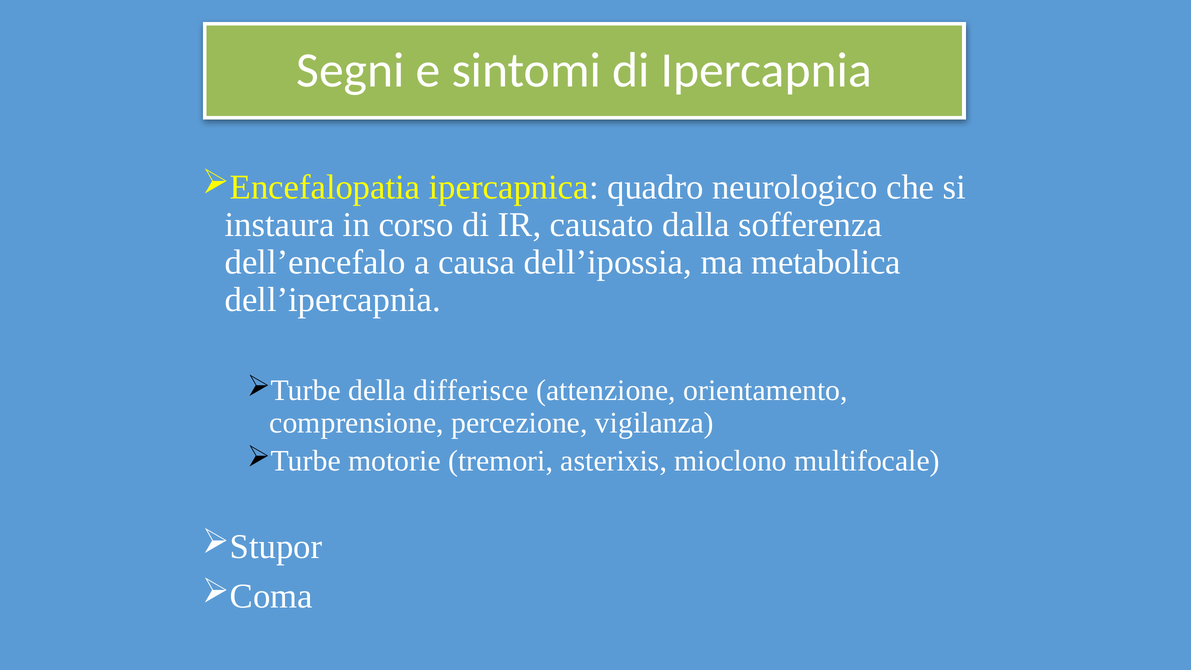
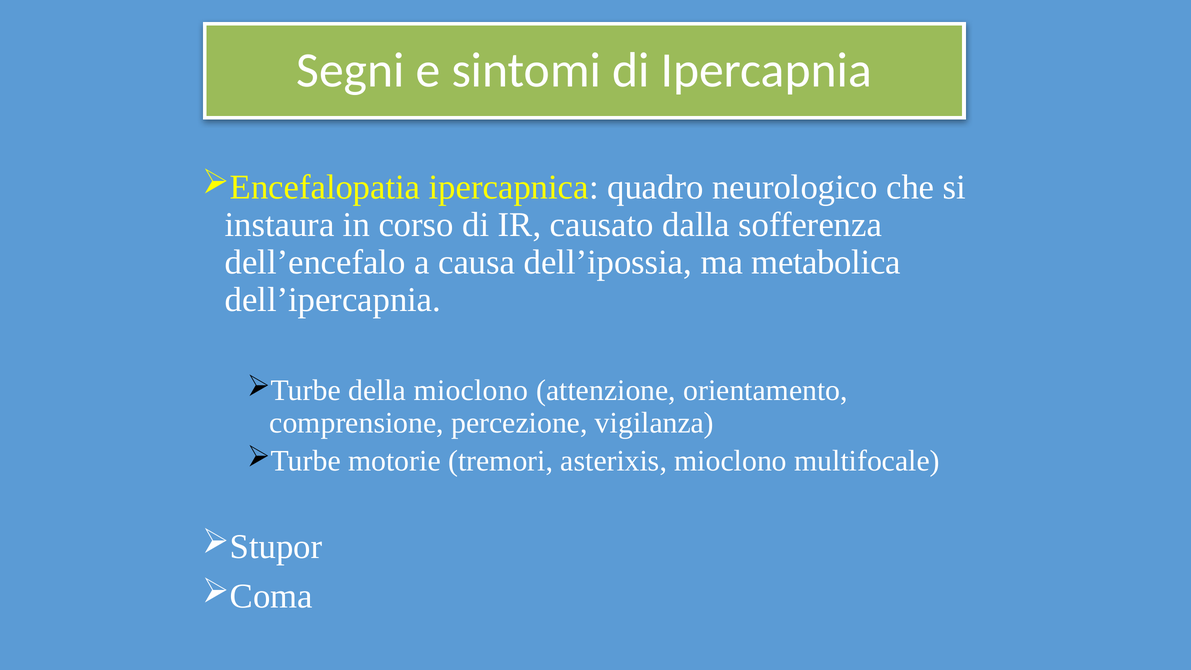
della differisce: differisce -> mioclono (471, 391)
